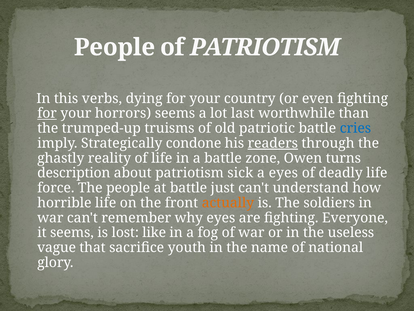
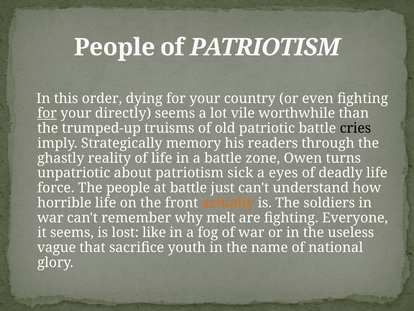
verbs: verbs -> order (102, 98)
horrors: horrors -> directly (123, 113)
last: last -> vile (243, 113)
cries colour: blue -> black (355, 128)
condone: condone -> memory (194, 143)
readers underline: present -> none (273, 143)
description: description -> unpatriotic (74, 173)
why eyes: eyes -> melt (221, 217)
